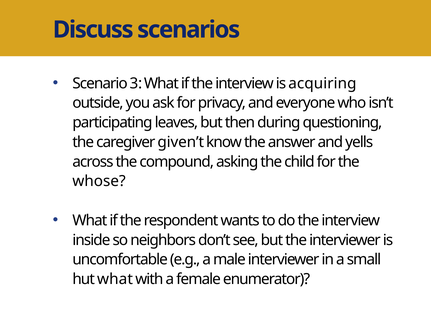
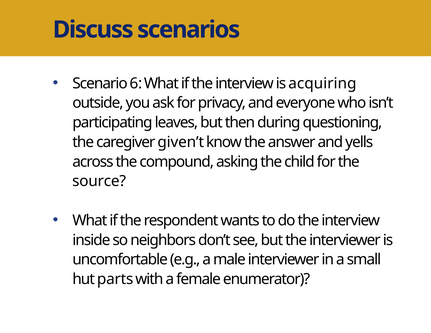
3: 3 -> 6 (136, 83)
whose: whose -> source (99, 181)
hut what: what -> parts (115, 279)
